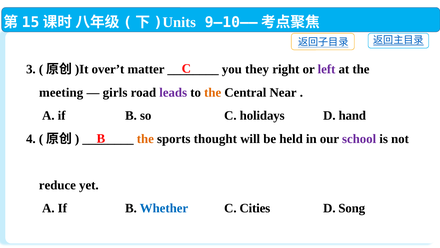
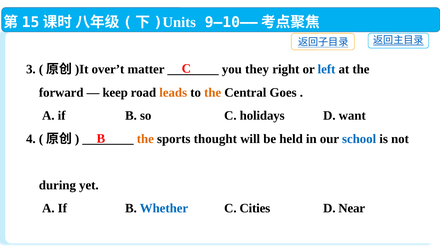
left colour: purple -> blue (327, 69)
meeting: meeting -> forward (61, 92)
girls: girls -> keep (115, 92)
leads colour: purple -> orange (173, 92)
Near: Near -> Goes (283, 92)
hand: hand -> want (352, 115)
school colour: purple -> blue (359, 139)
reduce: reduce -> during (57, 185)
Song: Song -> Near (352, 208)
